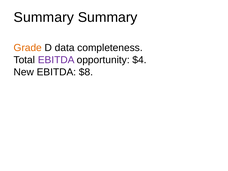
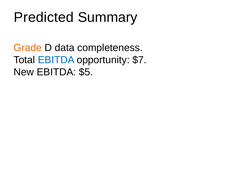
Summary: Summary -> Predicted (44, 17)
EBITDA colour: purple -> blue (56, 60)
$4: $4 -> $7 (140, 60)
$8: $8 -> $5 (86, 72)
